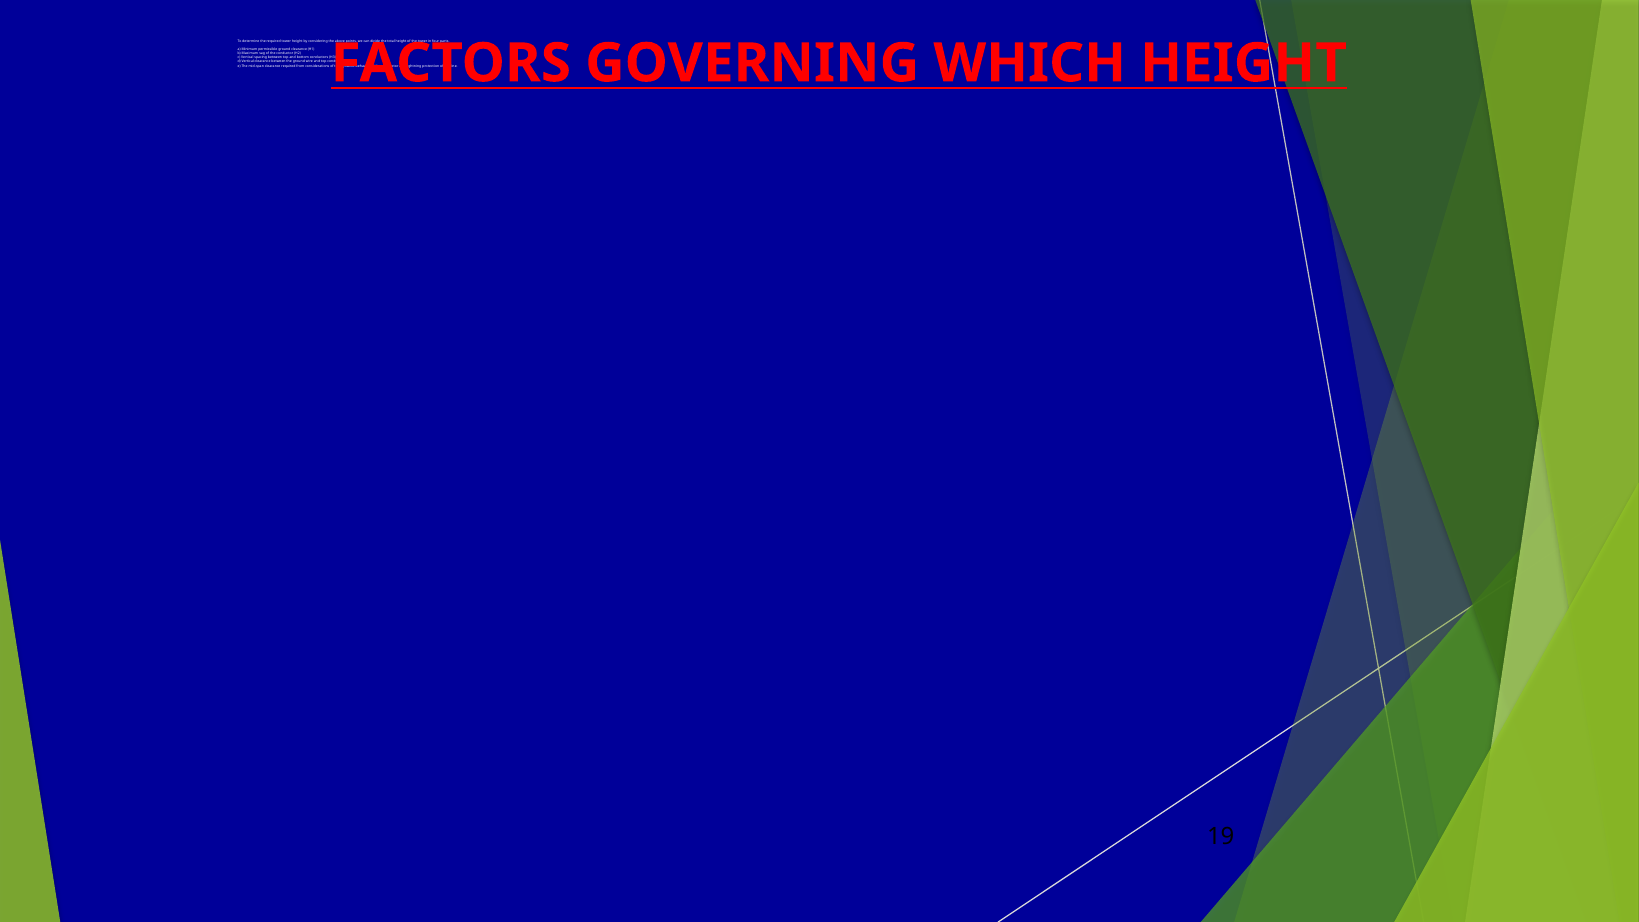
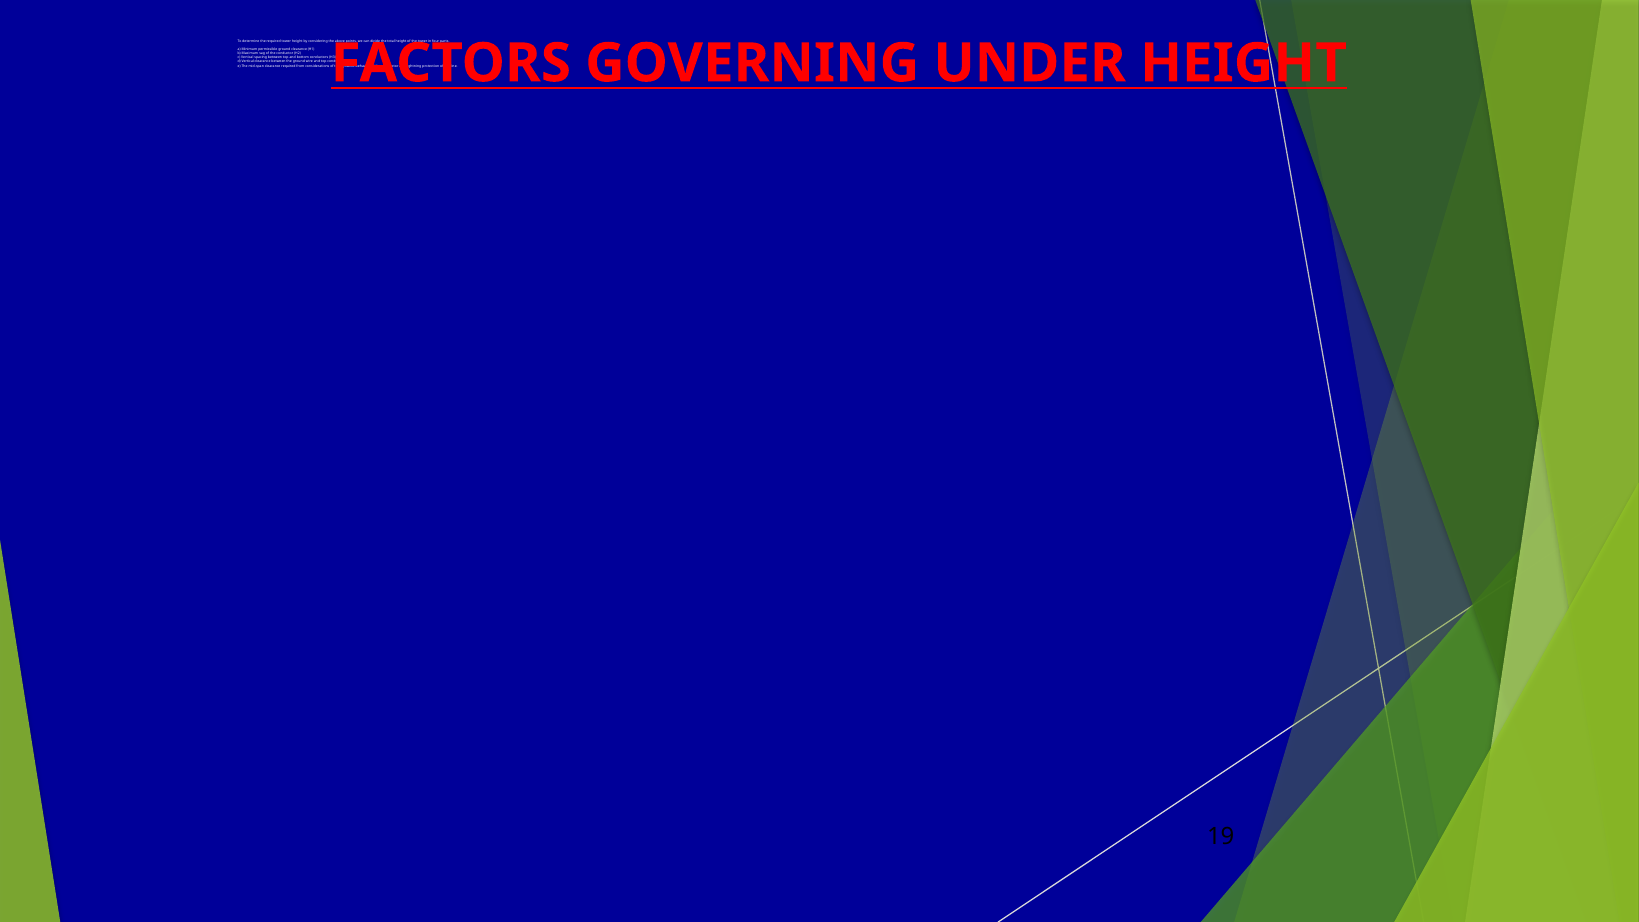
WHICH: WHICH -> UNDER (1030, 63)
